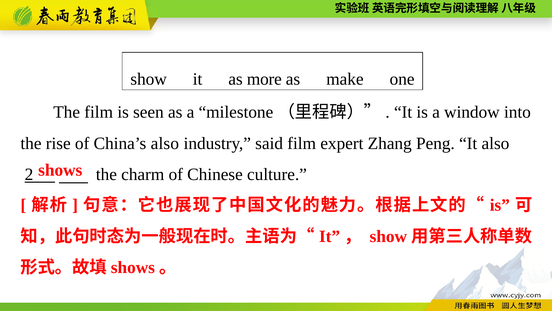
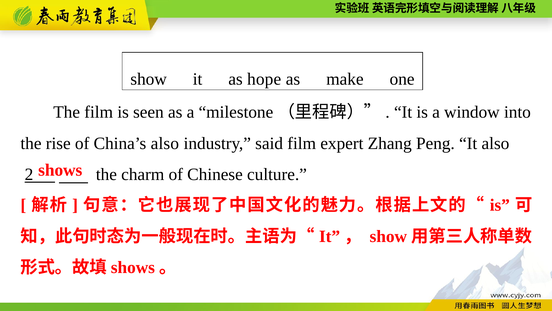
more: more -> hope (264, 79)
